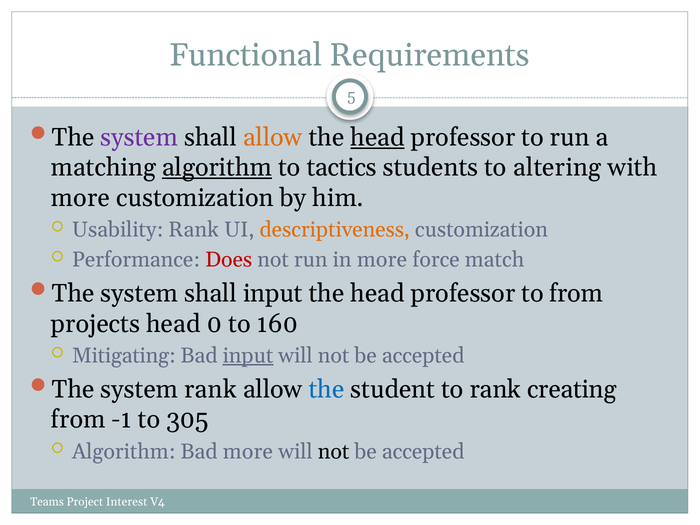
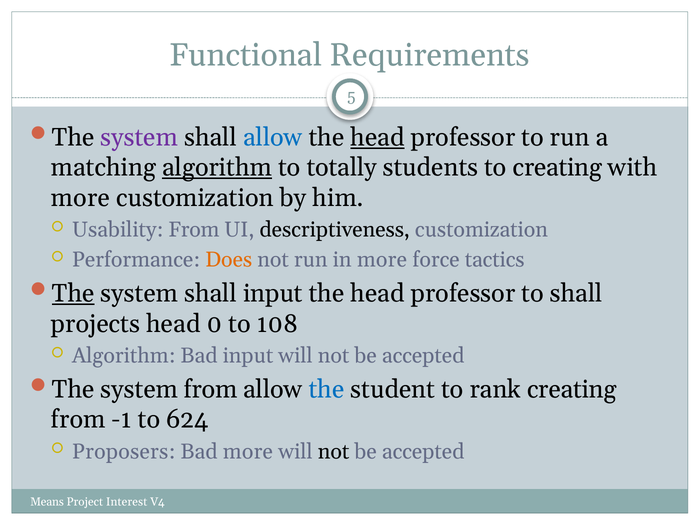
allow colour: orange -> blue (273, 137)
tactics: tactics -> totally (342, 168)
to altering: altering -> creating (557, 168)
Usability Rank: Rank -> From (194, 230)
descriptiveness colour: orange -> black (335, 230)
Does colour: red -> orange (229, 260)
match: match -> tactics (495, 260)
The underline: none -> present (73, 293)
to from: from -> shall (576, 293)
160: 160 -> 108 (278, 324)
Mitigating: Mitigating -> Algorithm (124, 356)
input underline: present -> none (248, 356)
system rank: rank -> from (211, 389)
305: 305 -> 624 (187, 419)
Algorithm: Algorithm -> Proposers (124, 451)
Teams: Teams -> Means (47, 502)
